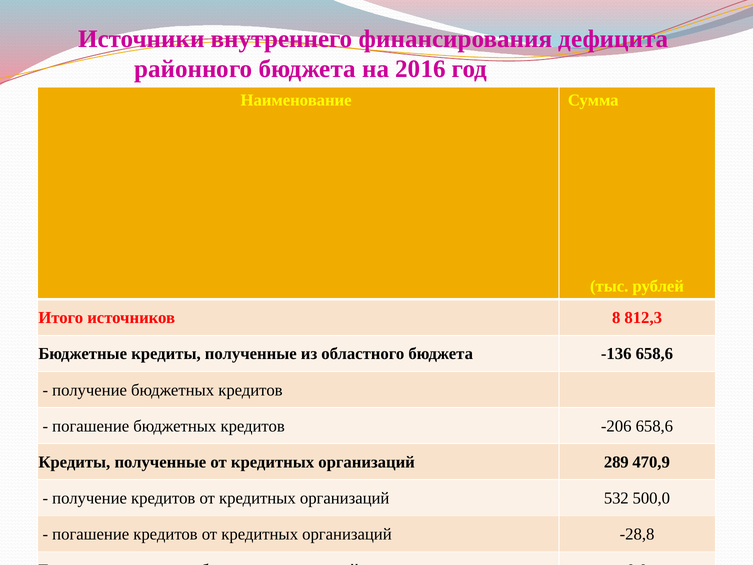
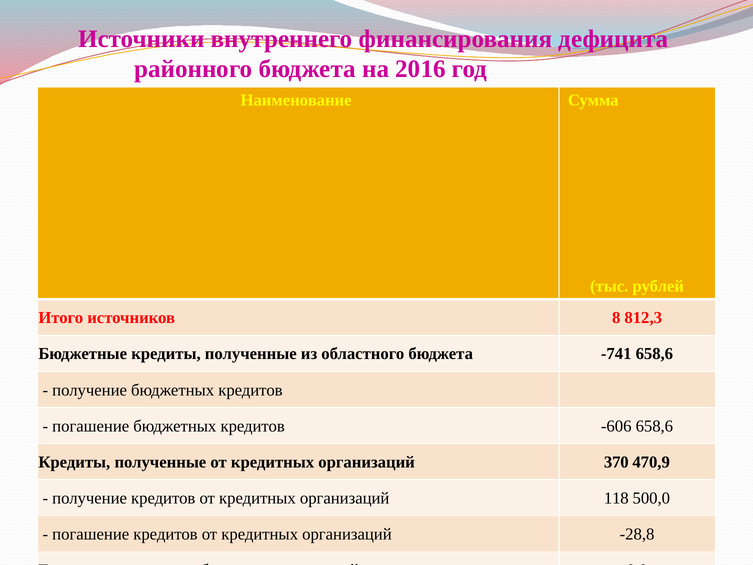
-136: -136 -> -741 (616, 354)
-206: -206 -> -606 (616, 426)
289: 289 -> 370 (616, 462)
532: 532 -> 118 (616, 498)
